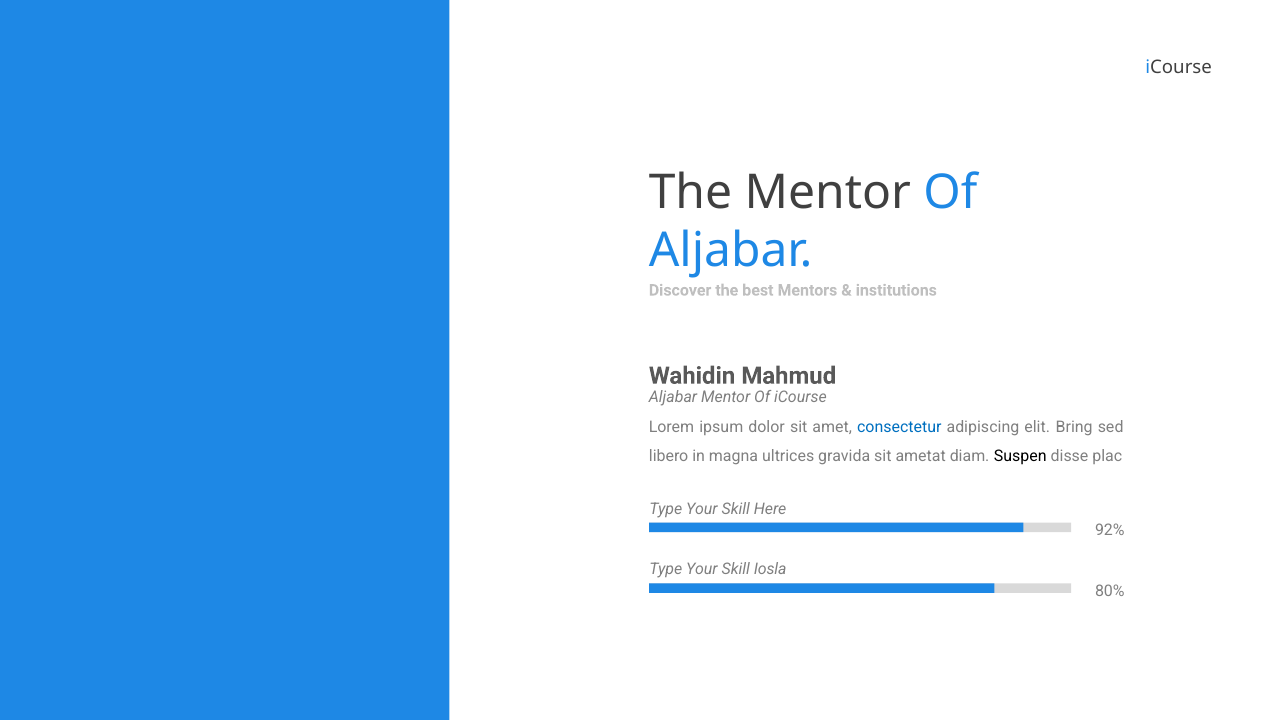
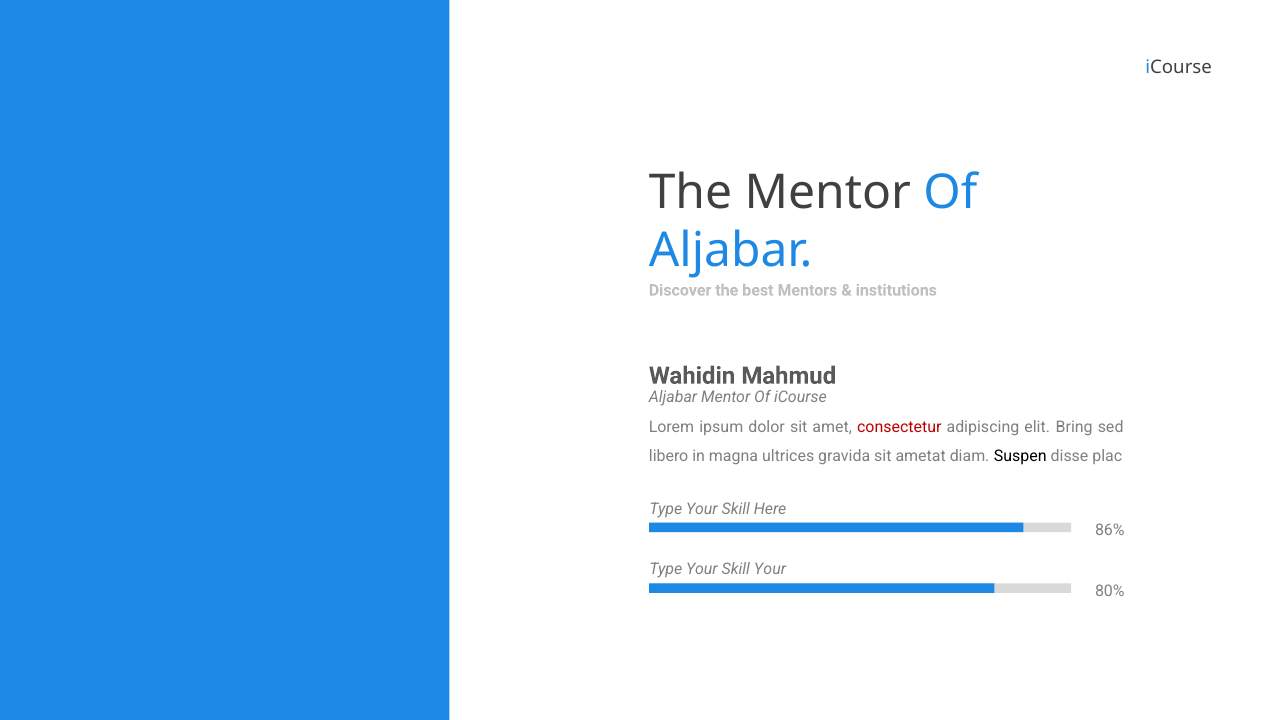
consectetur colour: blue -> red (899, 427)
92%: 92% -> 86% (1110, 530)
Skill Iosla: Iosla -> Your (770, 569)
